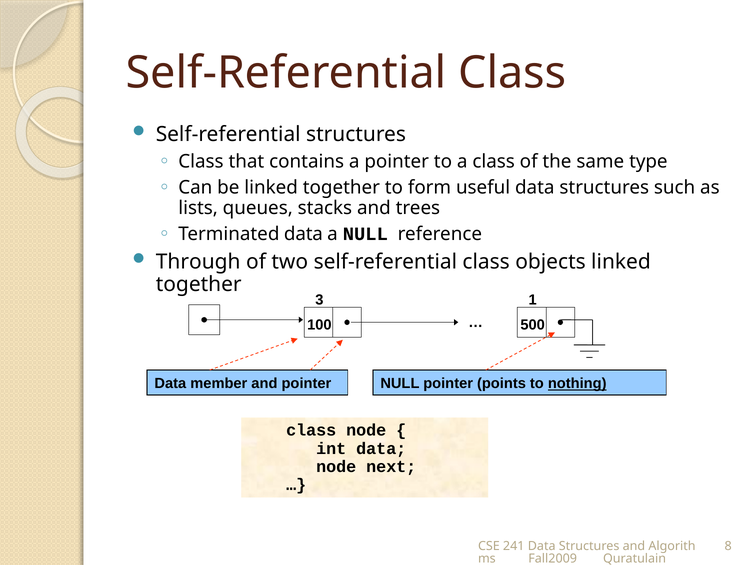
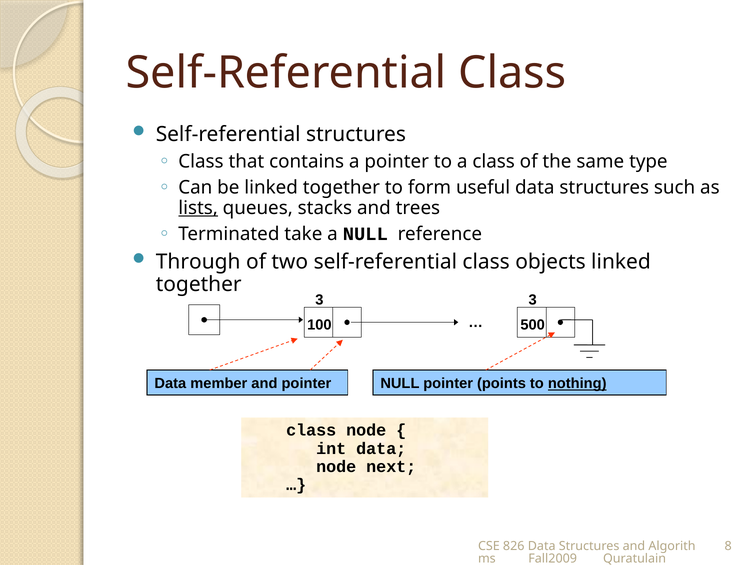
lists underline: none -> present (198, 208)
Terminated data: data -> take (303, 234)
3 1: 1 -> 3 (533, 300)
241: 241 -> 826 (514, 546)
